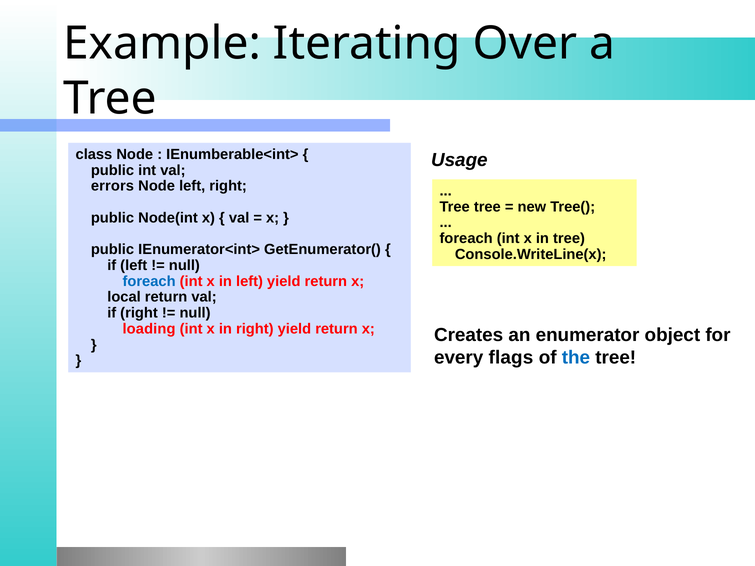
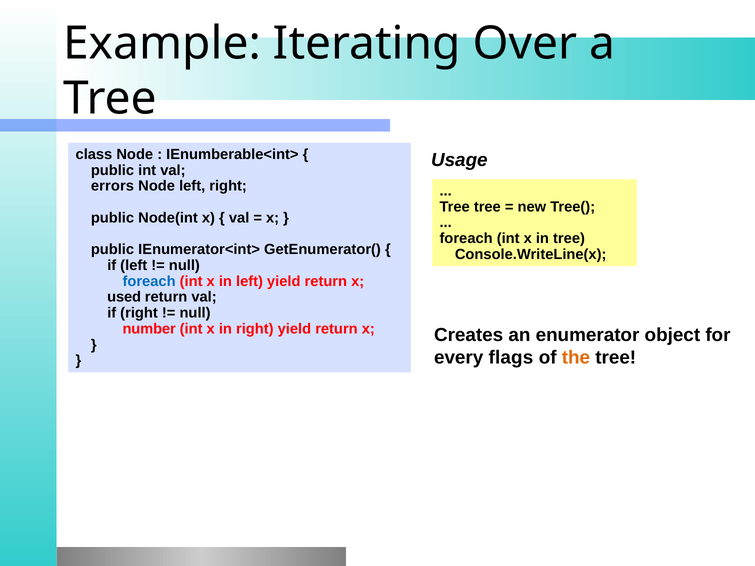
local: local -> used (124, 297)
loading: loading -> number (149, 329)
the colour: blue -> orange (576, 358)
